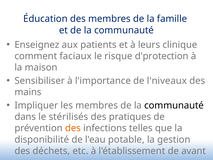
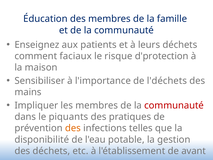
leurs clinique: clinique -> déchets (180, 45)
l'niveaux: l'niveaux -> l'déchets (167, 81)
communauté colour: black -> red (174, 105)
stérilisés: stérilisés -> piquants (68, 117)
